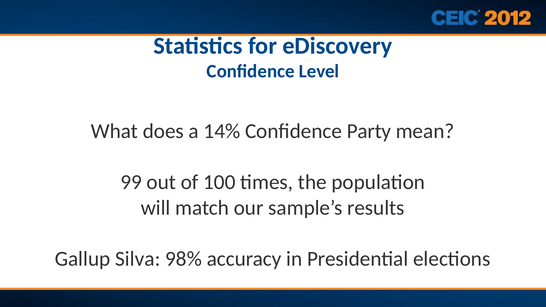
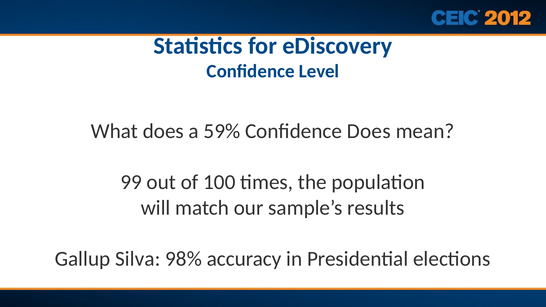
14%: 14% -> 59% (222, 131)
Confidence Party: Party -> Does (369, 131)
